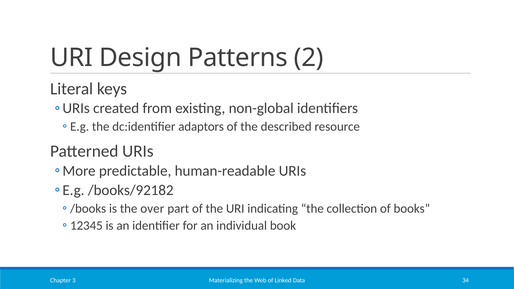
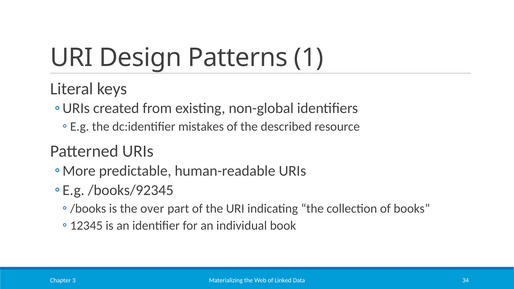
2: 2 -> 1 (309, 58)
adaptors: adaptors -> mistakes (201, 127)
/books/92182: /books/92182 -> /books/92345 (131, 190)
